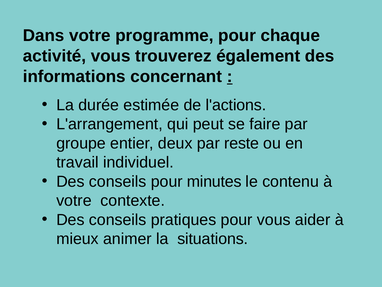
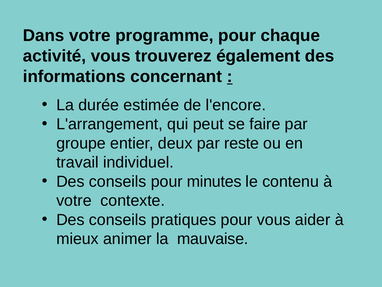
l'actions: l'actions -> l'encore (236, 105)
situations: situations -> mauvaise (213, 239)
